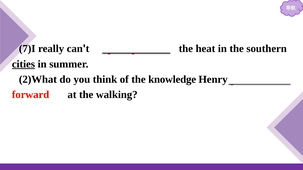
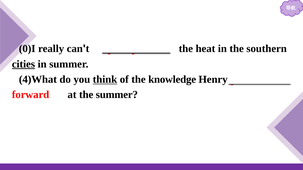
7)I: 7)I -> 0)I (27, 49)
2)What: 2)What -> 4)What (38, 80)
think underline: none -> present (105, 80)
the walking: walking -> summer (117, 95)
